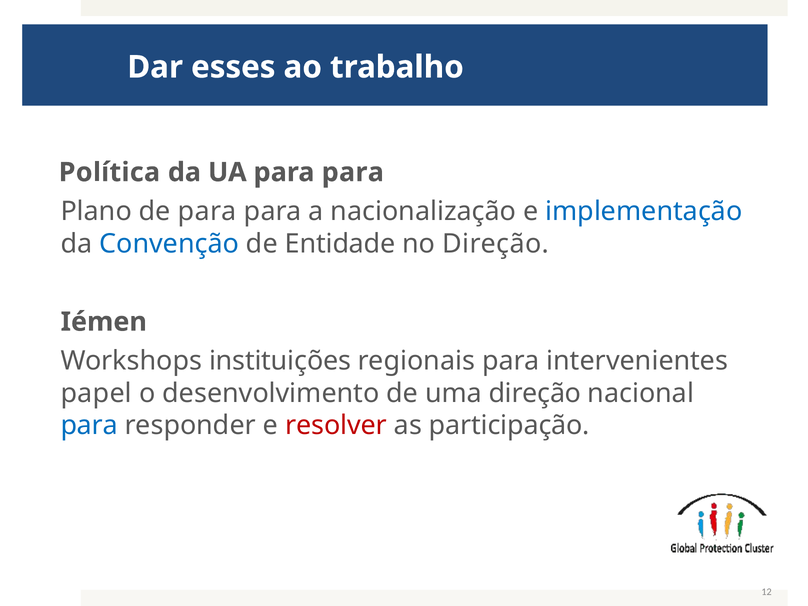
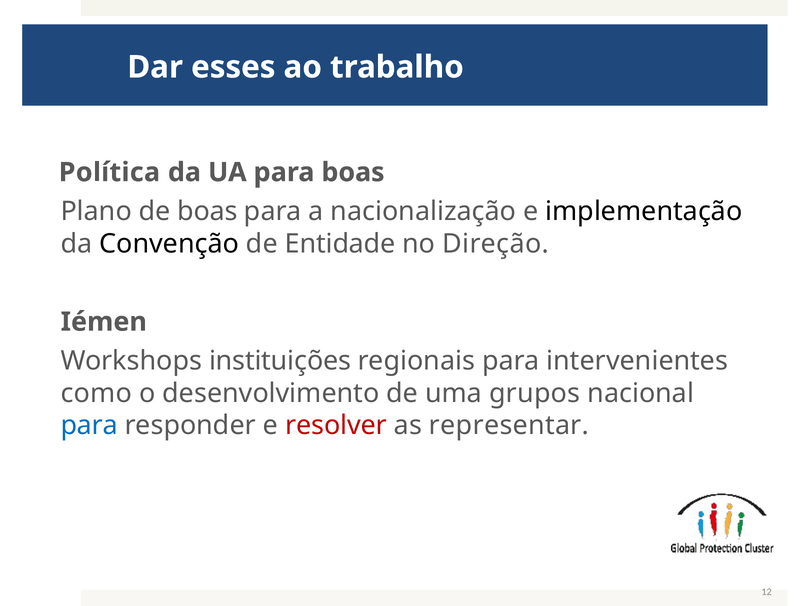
UA para para: para -> boas (353, 172)
de para: para -> boas (207, 211)
implementação colour: blue -> black (644, 211)
Convenção colour: blue -> black (169, 244)
papel: papel -> como (96, 393)
uma direção: direção -> grupos (535, 393)
participação: participação -> representar (509, 426)
